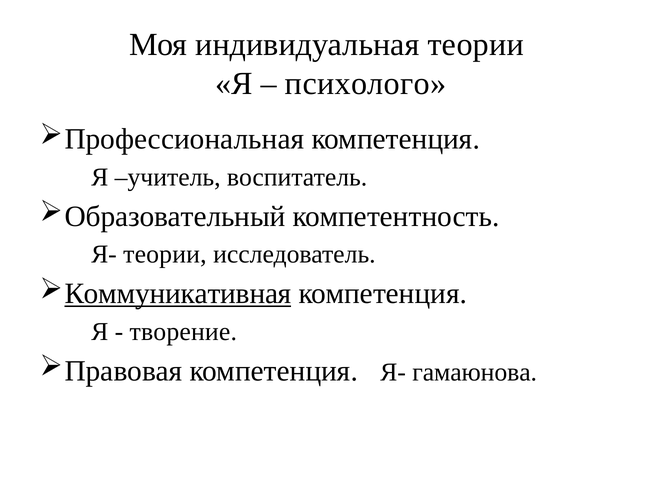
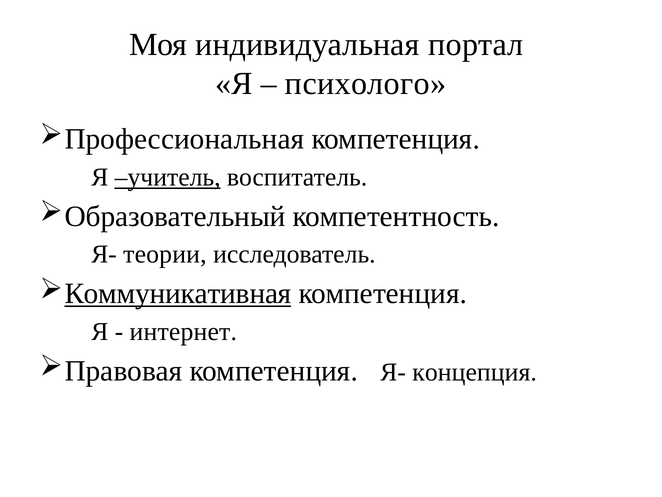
индивидуальная теории: теории -> портал (476, 45)
учитель underline: none -> present (168, 177)
творение: творение -> интернет (183, 331)
гамаюнова: гамаюнова -> концепция (475, 372)
